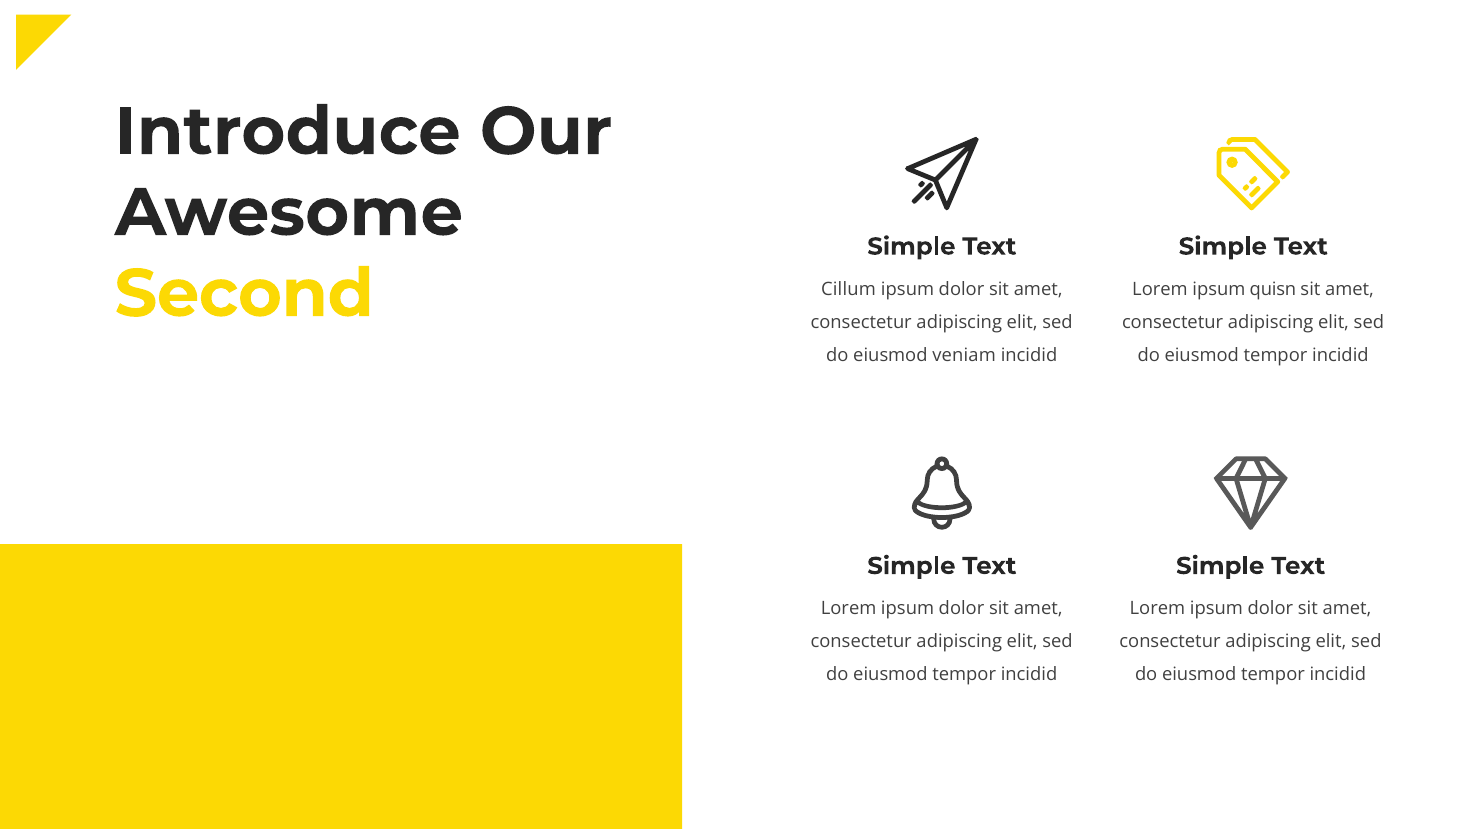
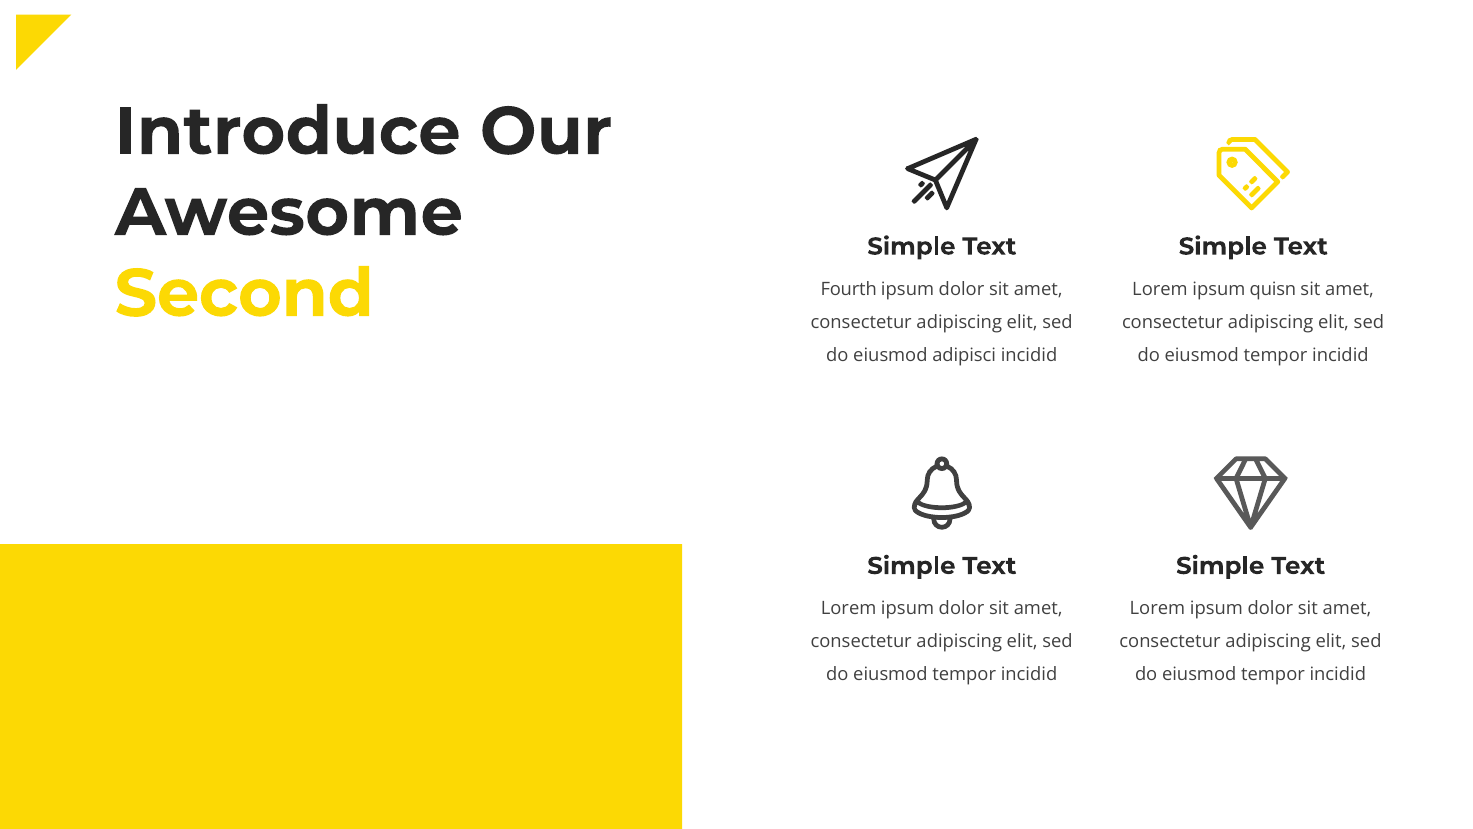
Cillum: Cillum -> Fourth (849, 289)
veniam: veniam -> adipisci (964, 355)
